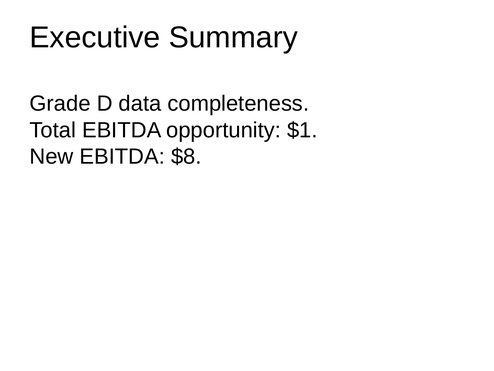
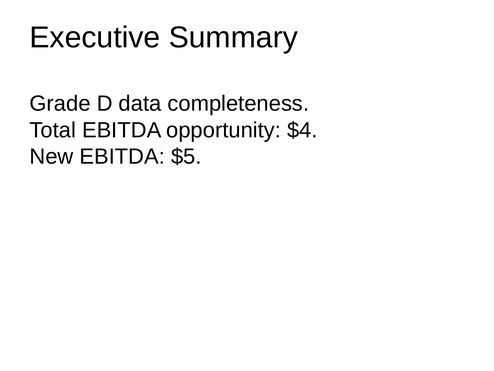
$1: $1 -> $4 (302, 130)
$8: $8 -> $5 (186, 156)
